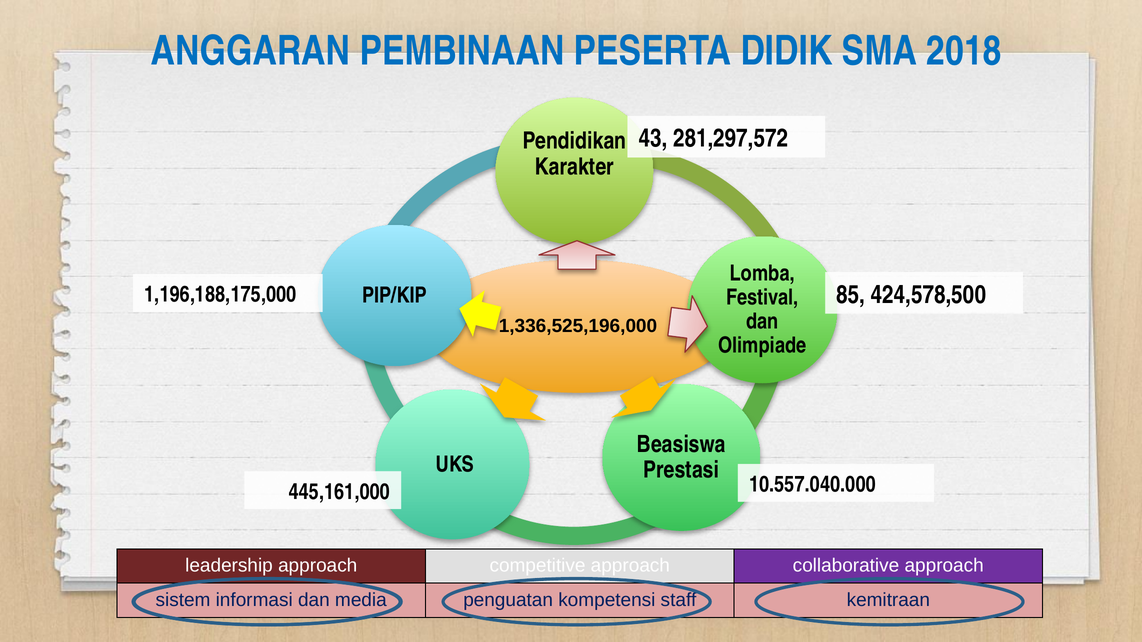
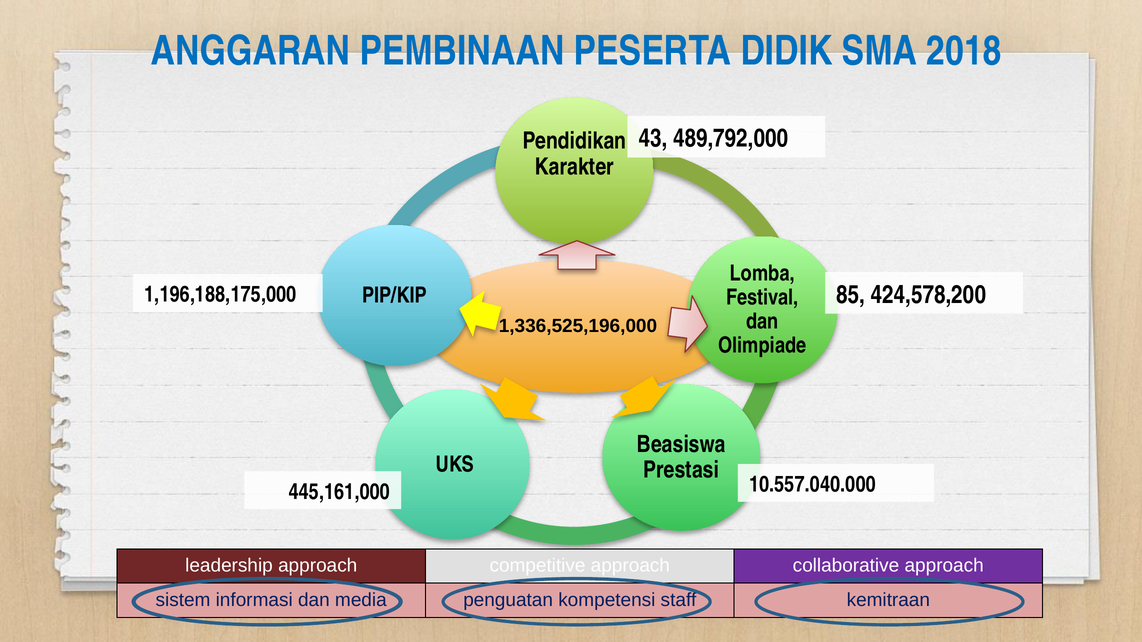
281,297,572: 281,297,572 -> 489,792,000 (731, 139)
424,578,500: 424,578,500 -> 424,578,200 (928, 295)
